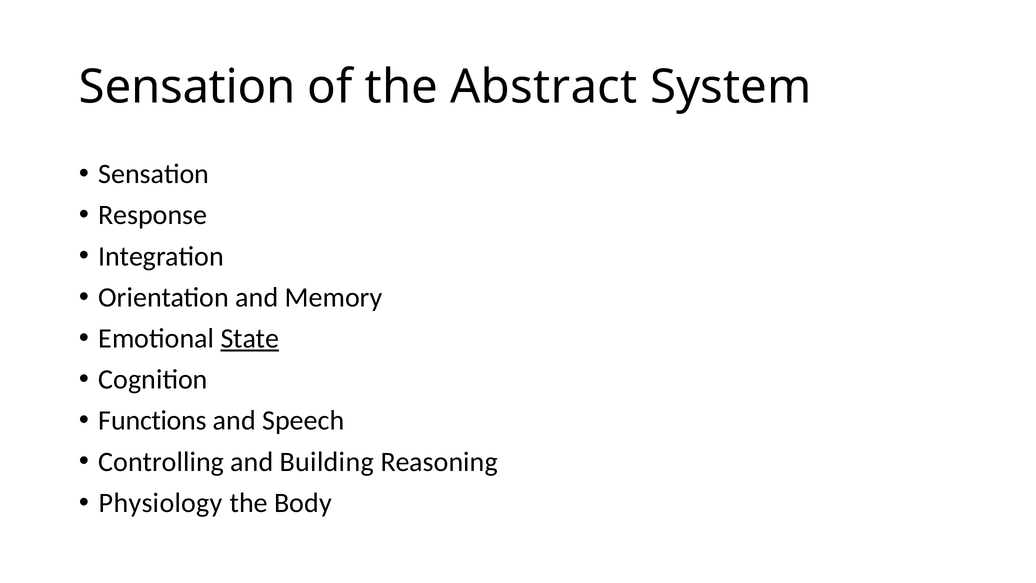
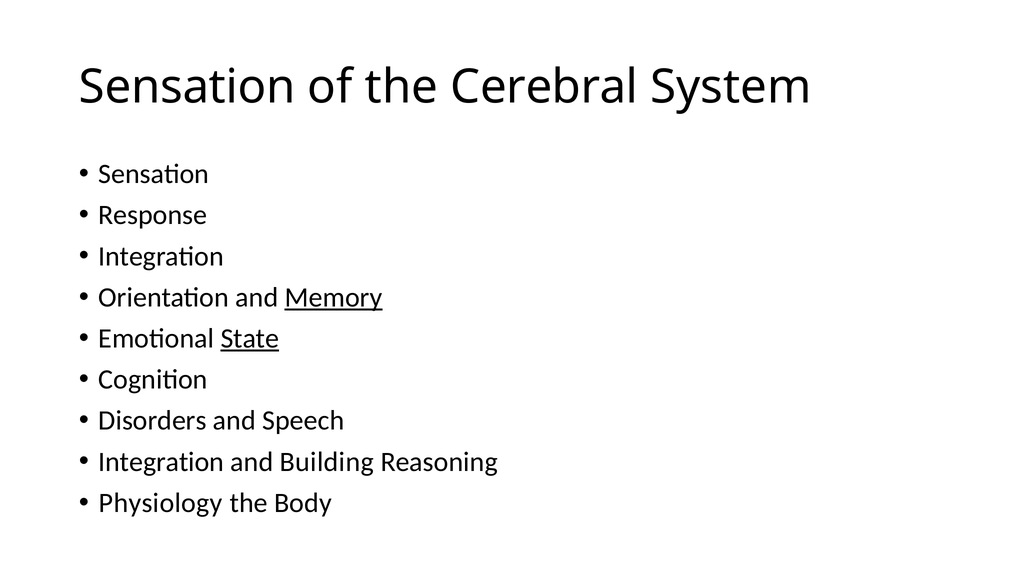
Abstract: Abstract -> Cerebral (544, 87)
Memory underline: none -> present (334, 297)
Functions: Functions -> Disorders (153, 420)
Controlling: Controlling -> Integration (161, 462)
